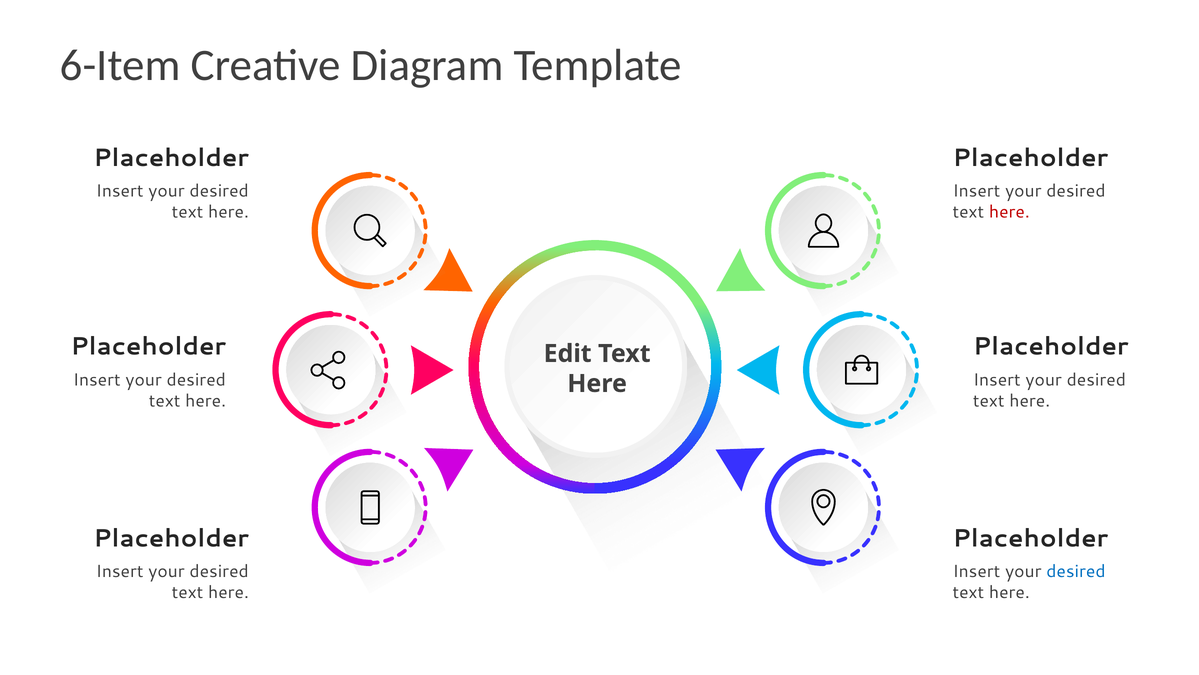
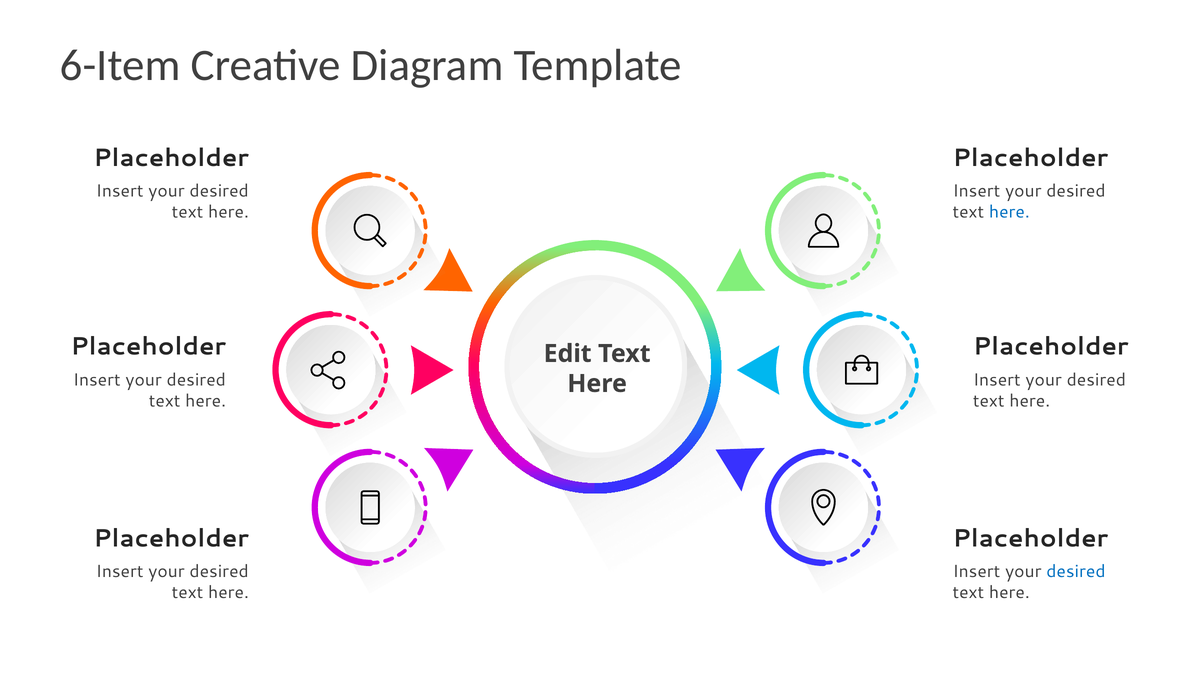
here colour: red -> blue (1009, 212)
